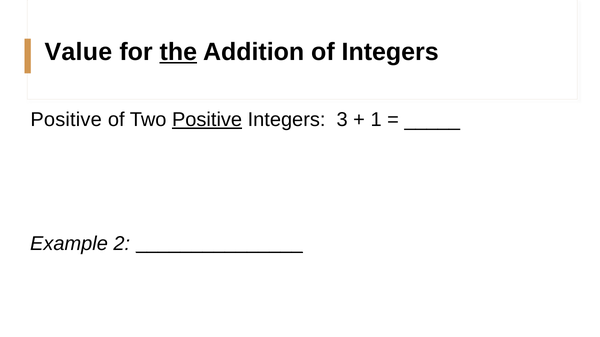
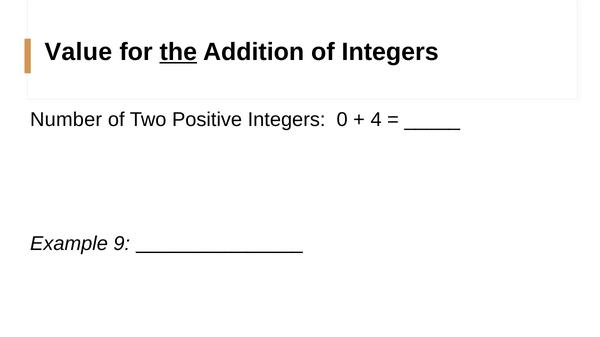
Positive: Positive -> Number (66, 120)
Positive underline: present -> none (207, 120)
3: 3 -> 0 (342, 120)
1: 1 -> 4 (376, 120)
2: 2 -> 9 (122, 244)
